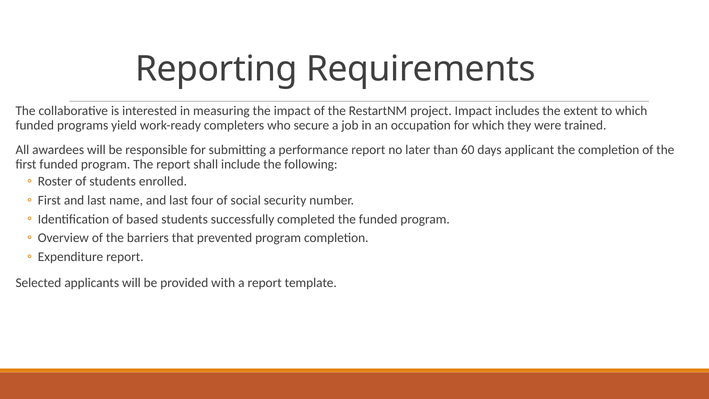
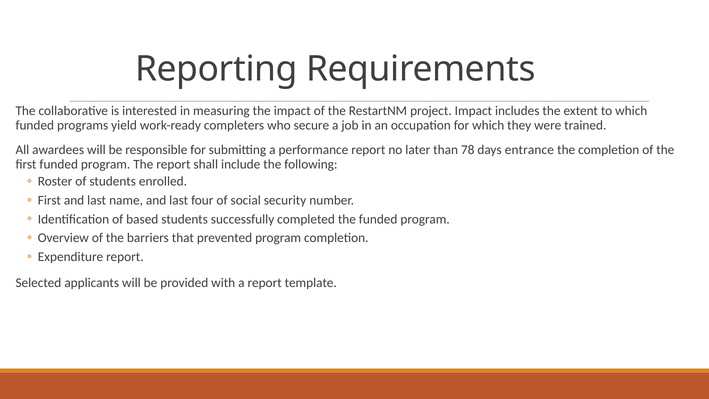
60: 60 -> 78 (468, 150)
applicant: applicant -> entrance (529, 150)
